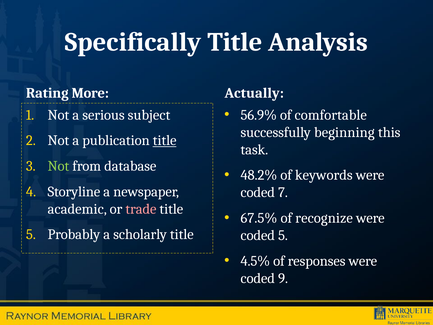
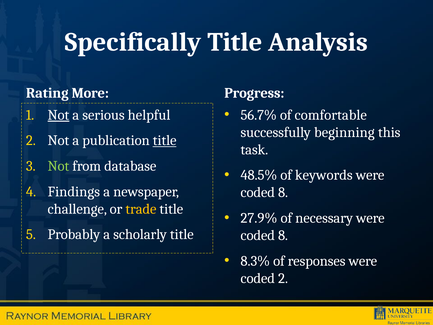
Actually: Actually -> Progress (254, 93)
56.9%: 56.9% -> 56.7% (259, 115)
Not underline: none -> present (58, 115)
subject: subject -> helpful (149, 115)
48.2%: 48.2% -> 48.5% (259, 175)
Storyline: Storyline -> Findings (74, 191)
7: 7 -> 8 (283, 192)
academic: academic -> challenge (77, 209)
trade colour: pink -> yellow (141, 209)
67.5%: 67.5% -> 27.9% (259, 218)
recognize: recognize -> necessary (324, 218)
5: 5 -> 8 (283, 235)
4.5%: 4.5% -> 8.3% (255, 261)
coded 9: 9 -> 2 (283, 278)
